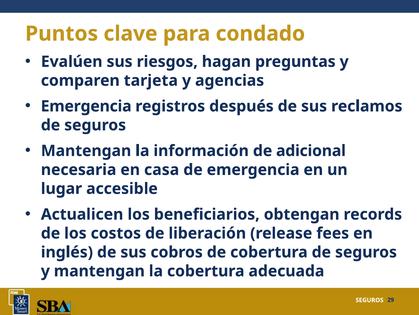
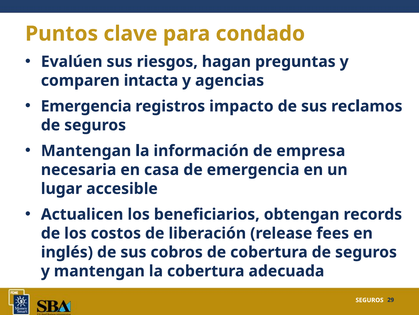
tarjeta: tarjeta -> intacta (151, 80)
después: después -> impacto (241, 106)
adicional: adicional -> empresa (311, 151)
